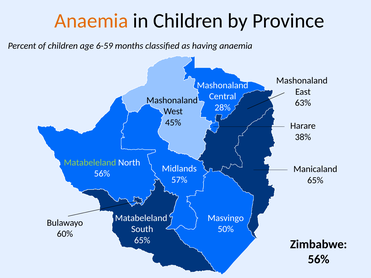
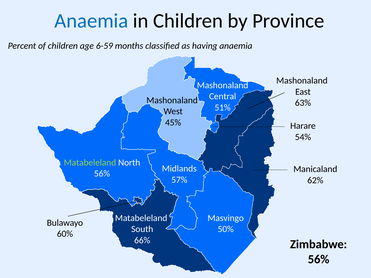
Anaemia colour: orange -> blue (91, 21)
28%: 28% -> 51% (223, 108)
38%: 38% -> 54% (303, 137)
65%: 65% -> 62% (315, 180)
65%: 65% -> 66% (142, 241)
